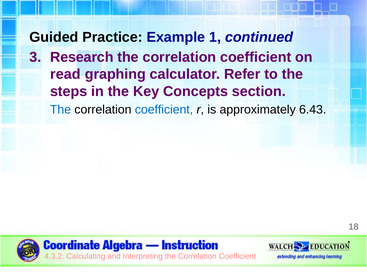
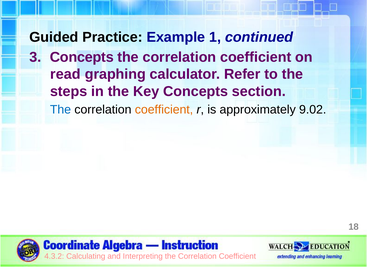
Research: Research -> Concepts (82, 57)
coefficient colour: blue -> orange (164, 110)
6.43: 6.43 -> 9.02 (313, 110)
